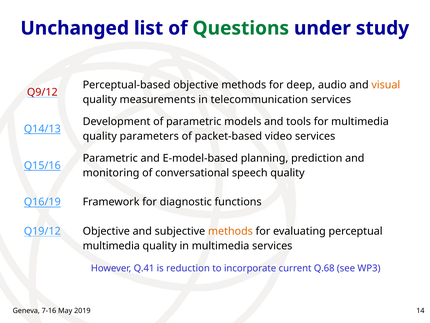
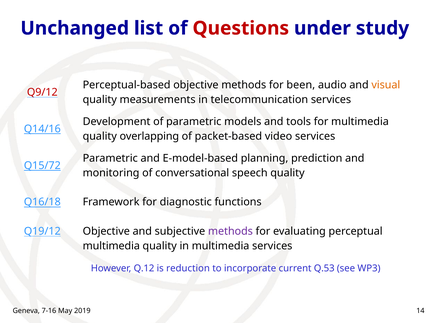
Questions colour: green -> red (241, 28)
deep: deep -> been (301, 85)
Q14/13: Q14/13 -> Q14/16 (42, 129)
parameters: parameters -> overlapping (149, 136)
Q15/16: Q15/16 -> Q15/72 (42, 165)
Q16/19: Q16/19 -> Q16/18 (42, 202)
methods colour: orange -> purple (230, 231)
Q.41: Q.41 -> Q.12 (144, 268)
Q.68: Q.68 -> Q.53 (324, 268)
